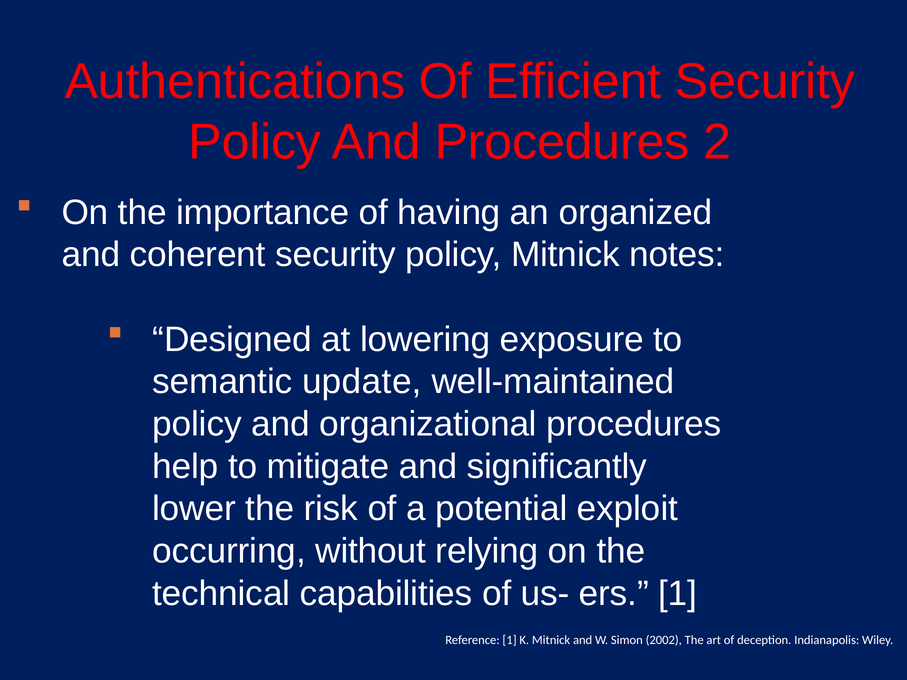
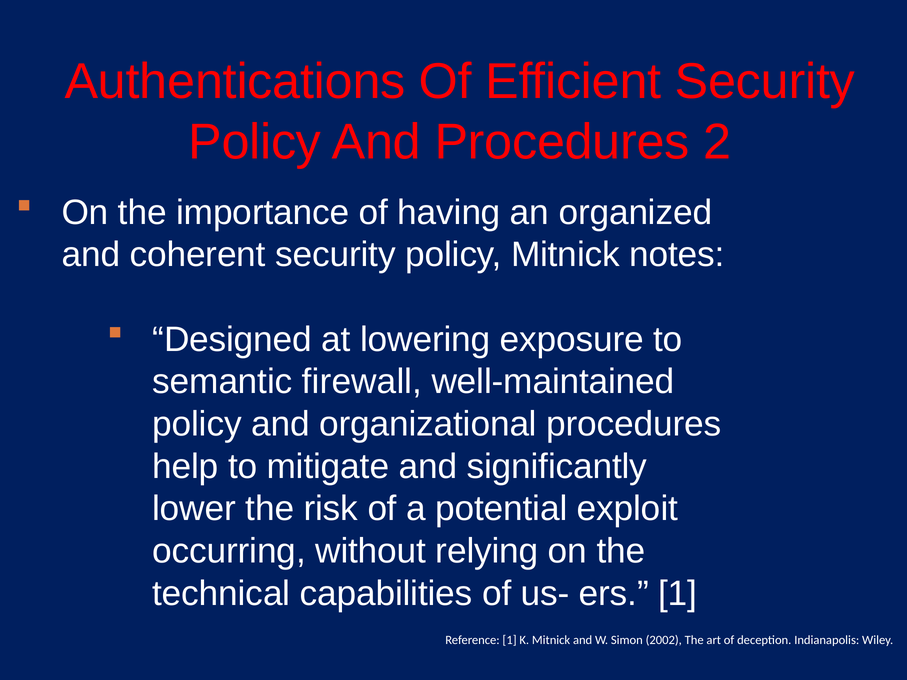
update: update -> firewall (362, 382)
